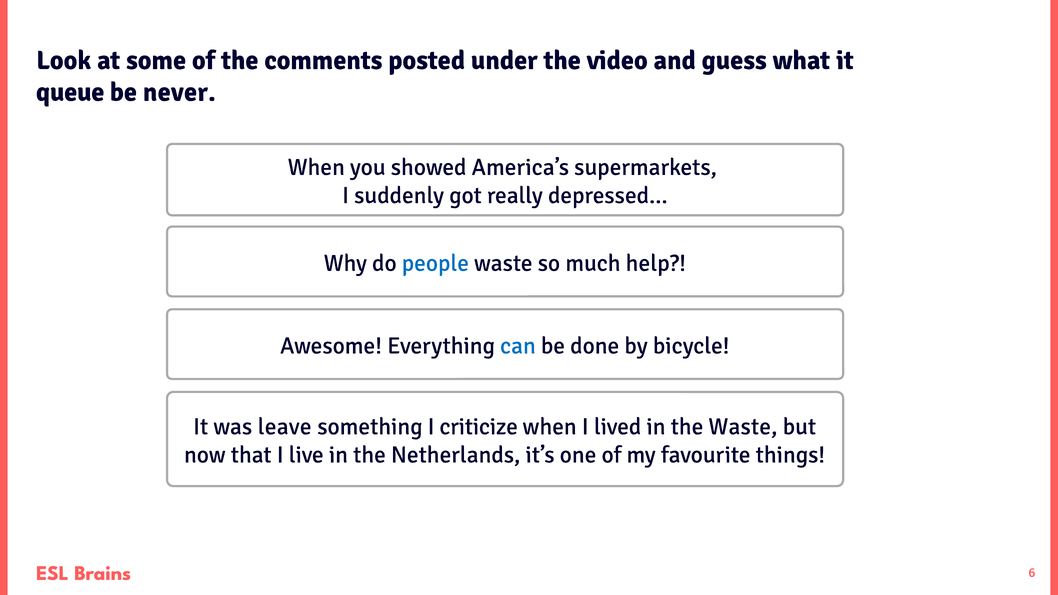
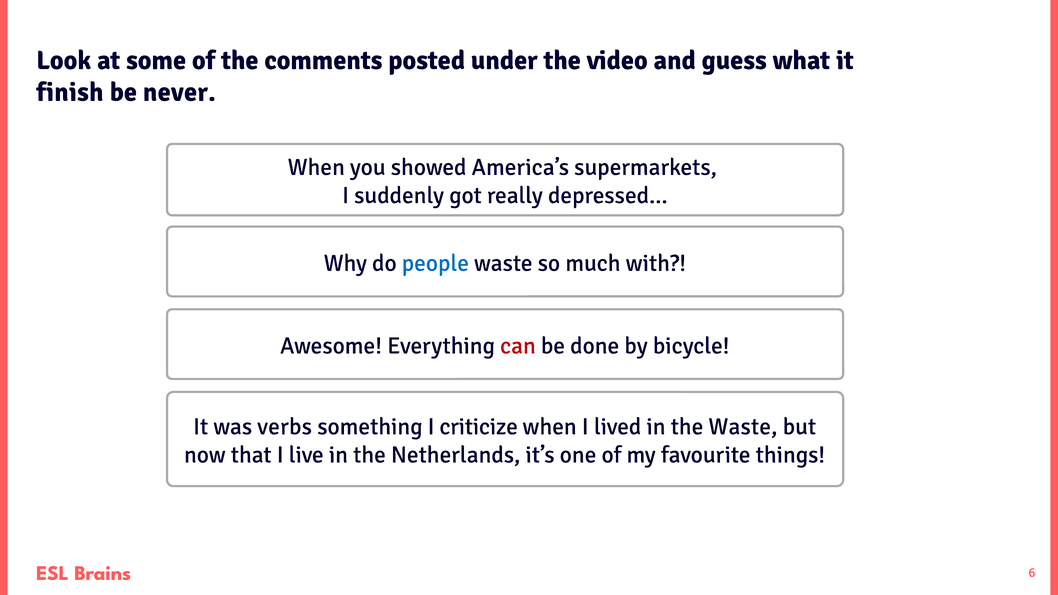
queue: queue -> finish (70, 92)
help: help -> with (656, 263)
can colour: blue -> red (518, 346)
leave: leave -> verbs (285, 427)
